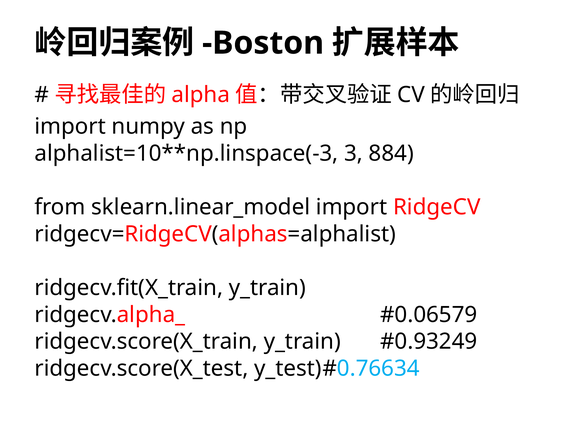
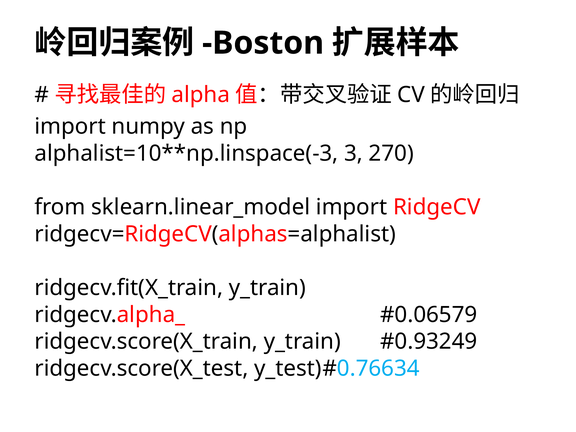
884: 884 -> 270 (391, 153)
